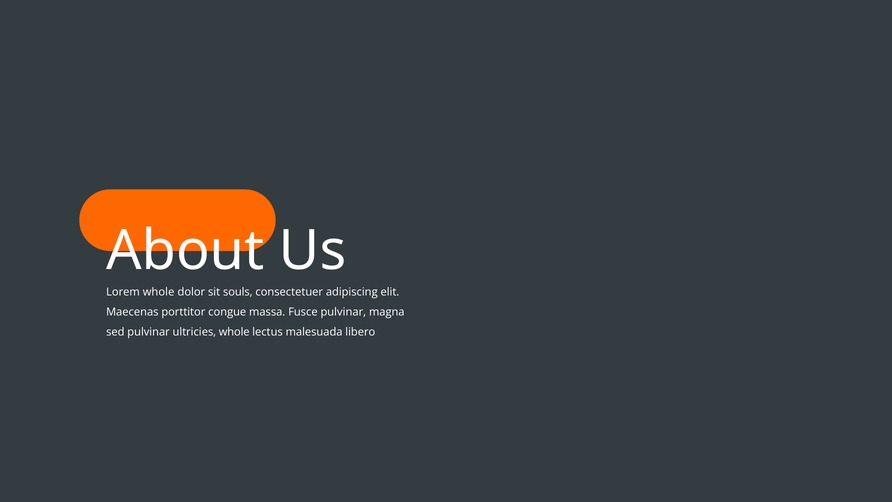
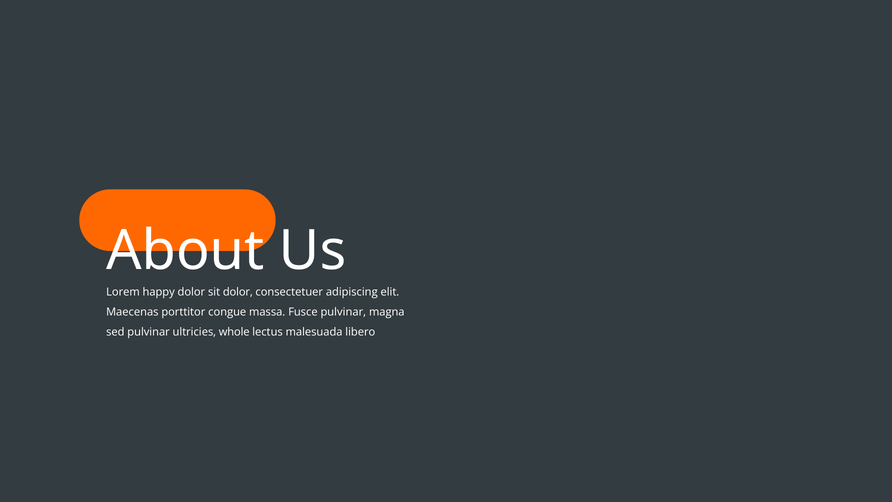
Lorem whole: whole -> happy (159, 292)
sit souls: souls -> dolor (238, 292)
